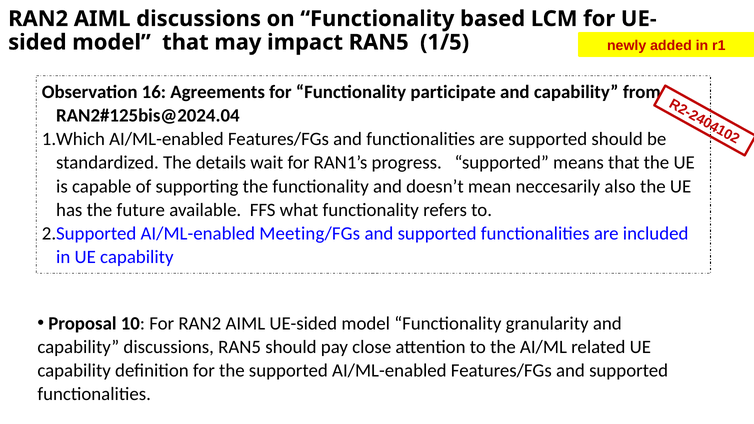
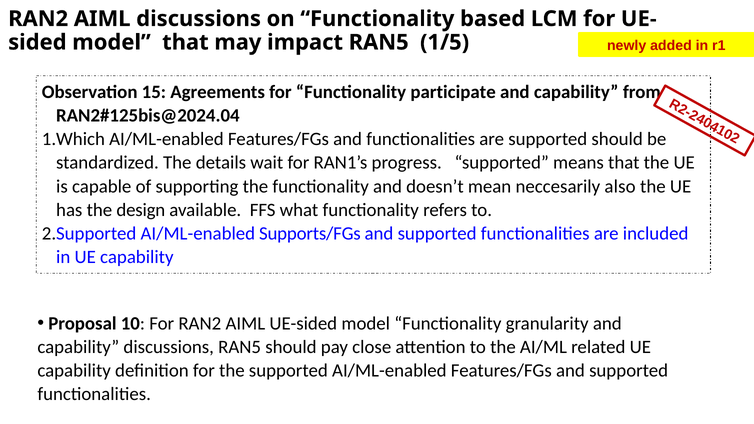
16: 16 -> 15 (154, 92)
future: future -> design (141, 210)
Meeting/FGs: Meeting/FGs -> Supports/FGs (310, 234)
